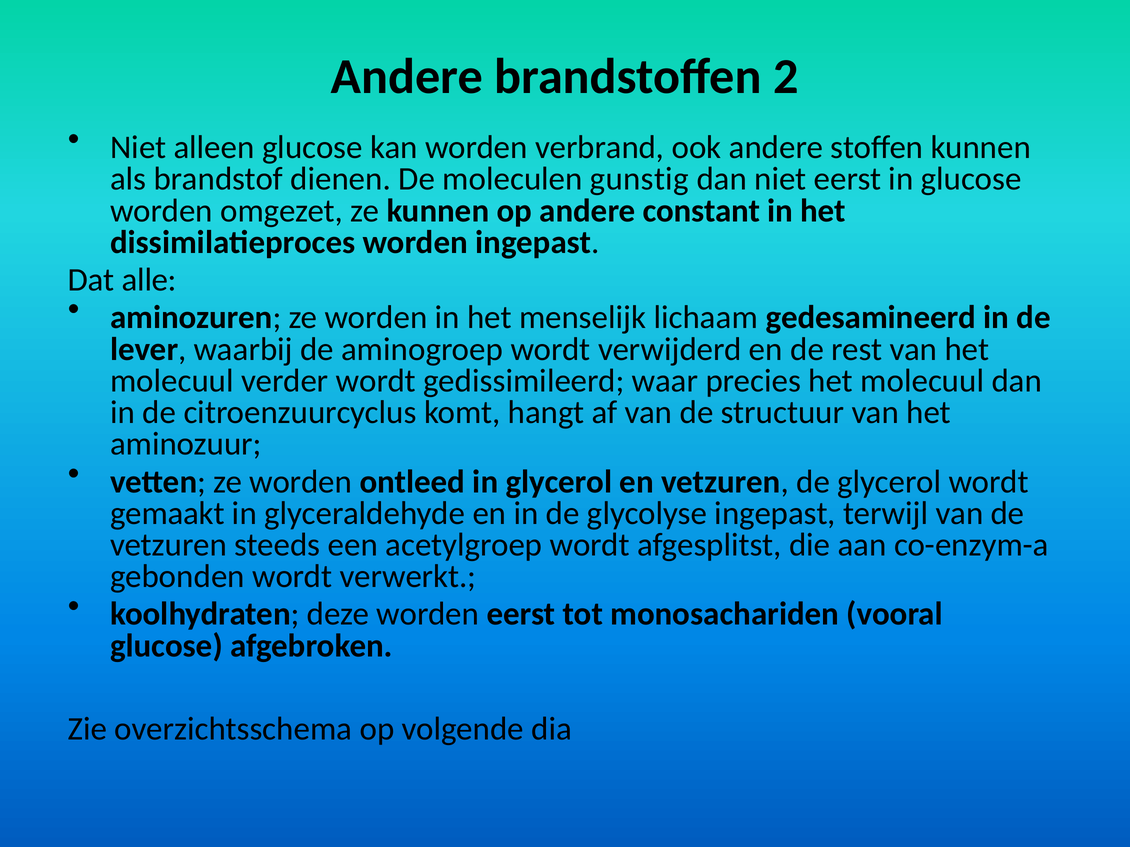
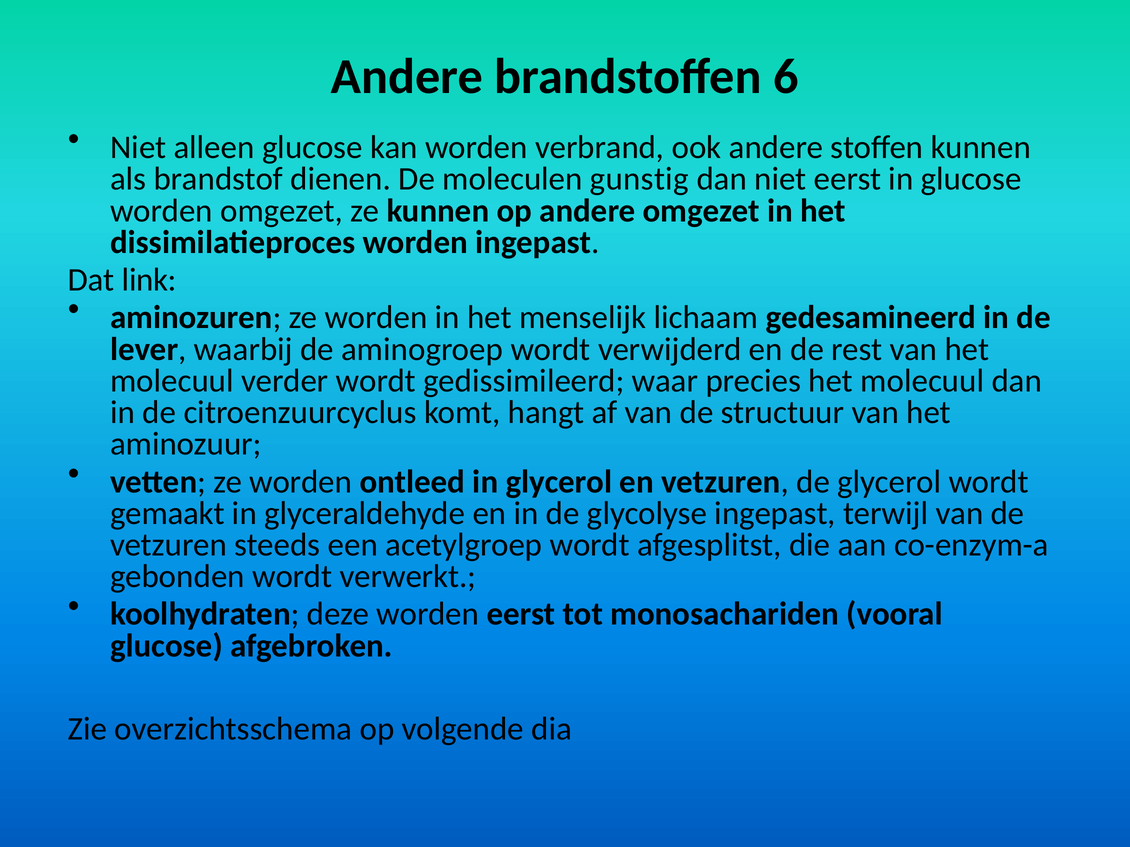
2: 2 -> 6 (786, 77)
andere constant: constant -> omgezet (701, 211)
alle: alle -> link (149, 280)
